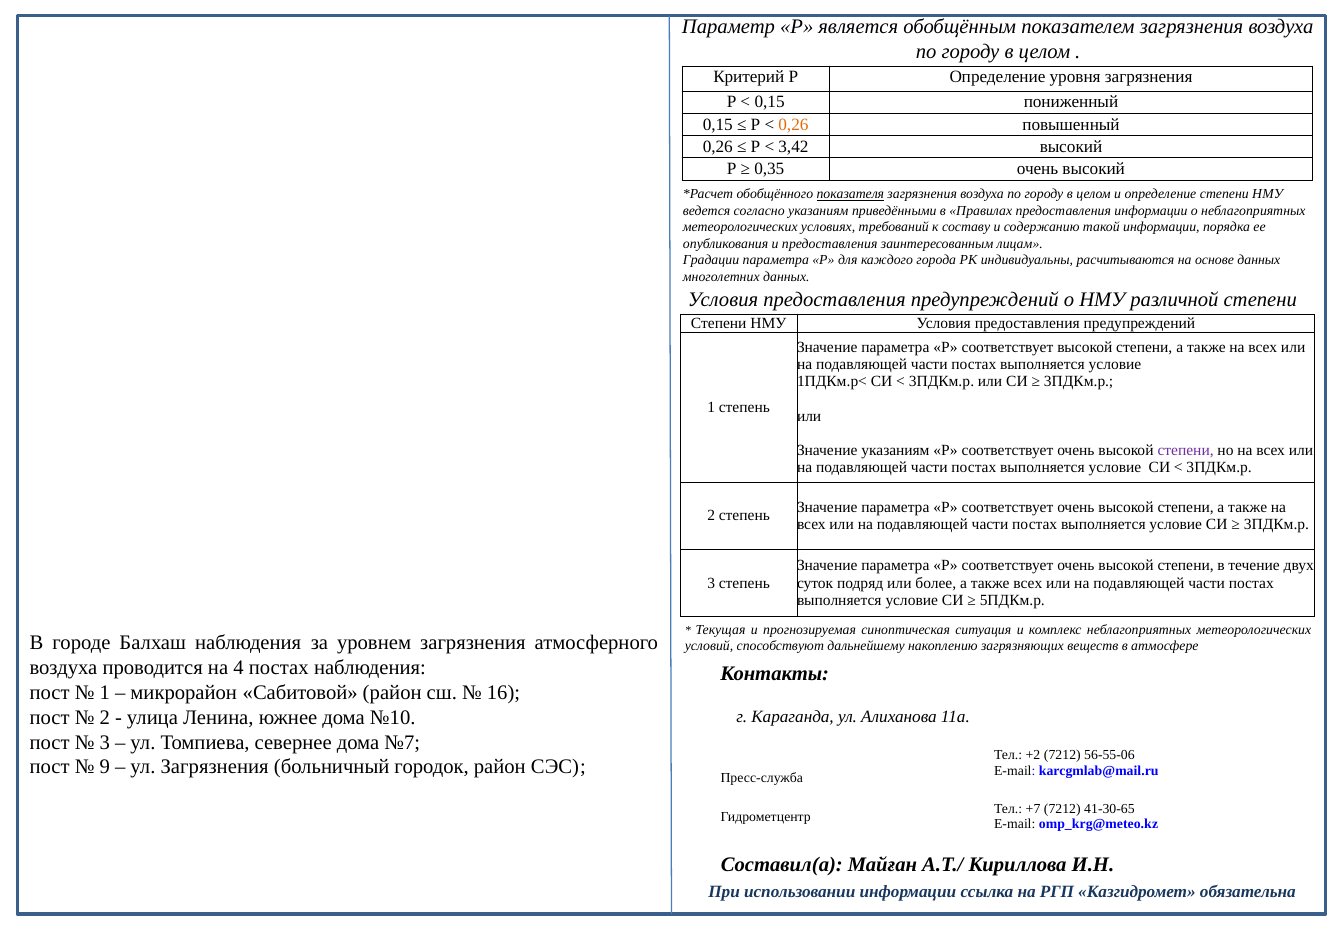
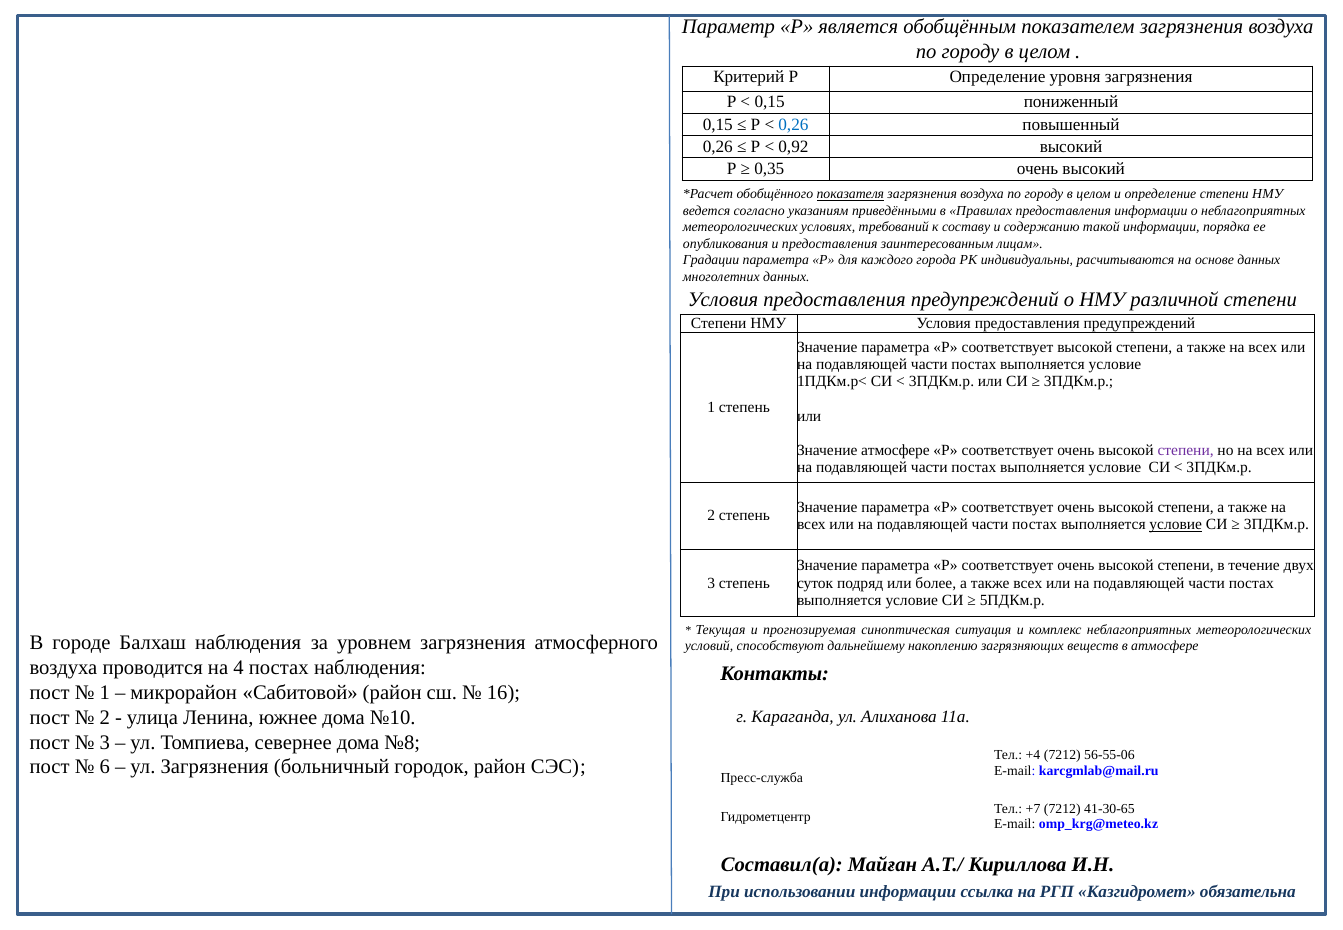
0,26 colour: orange -> blue (793, 124)
3,42: 3,42 -> 0,92 (793, 147)
Значение указаниям: указаниям -> атмосфере (895, 450)
условие underline: none -> present (1176, 524)
№7: №7 -> №8 (402, 742)
+2: +2 -> +4 (1033, 755)
9: 9 -> 6 (105, 767)
